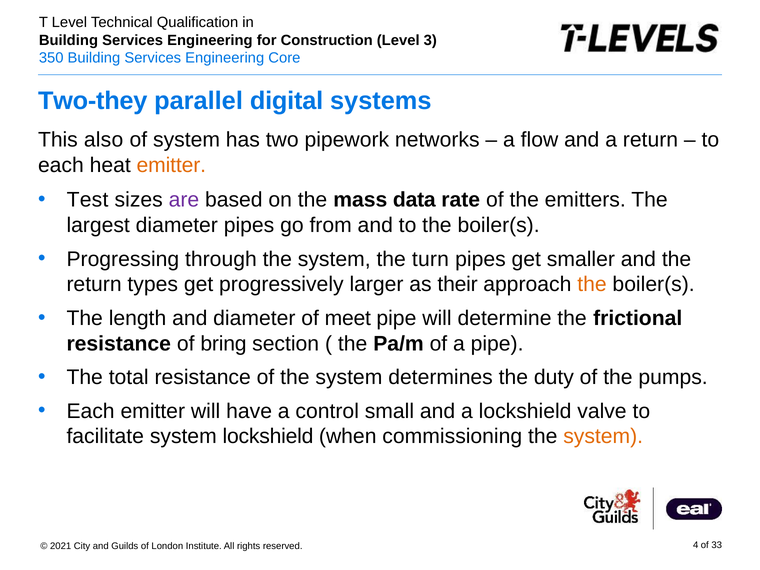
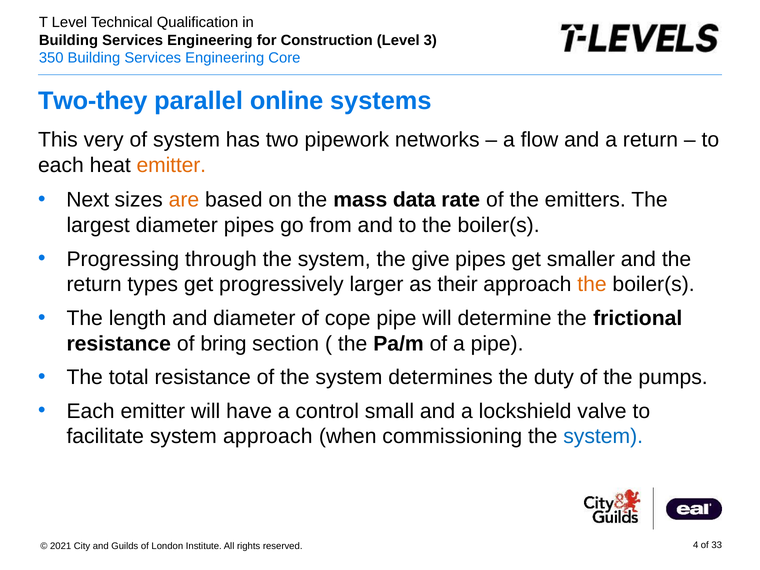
digital: digital -> online (287, 101)
also: also -> very (104, 140)
Test: Test -> Next (88, 200)
are colour: purple -> orange (184, 200)
turn: turn -> give (431, 259)
meet: meet -> cope (348, 318)
system lockshield: lockshield -> approach (268, 436)
system colour: orange -> blue (603, 436)
